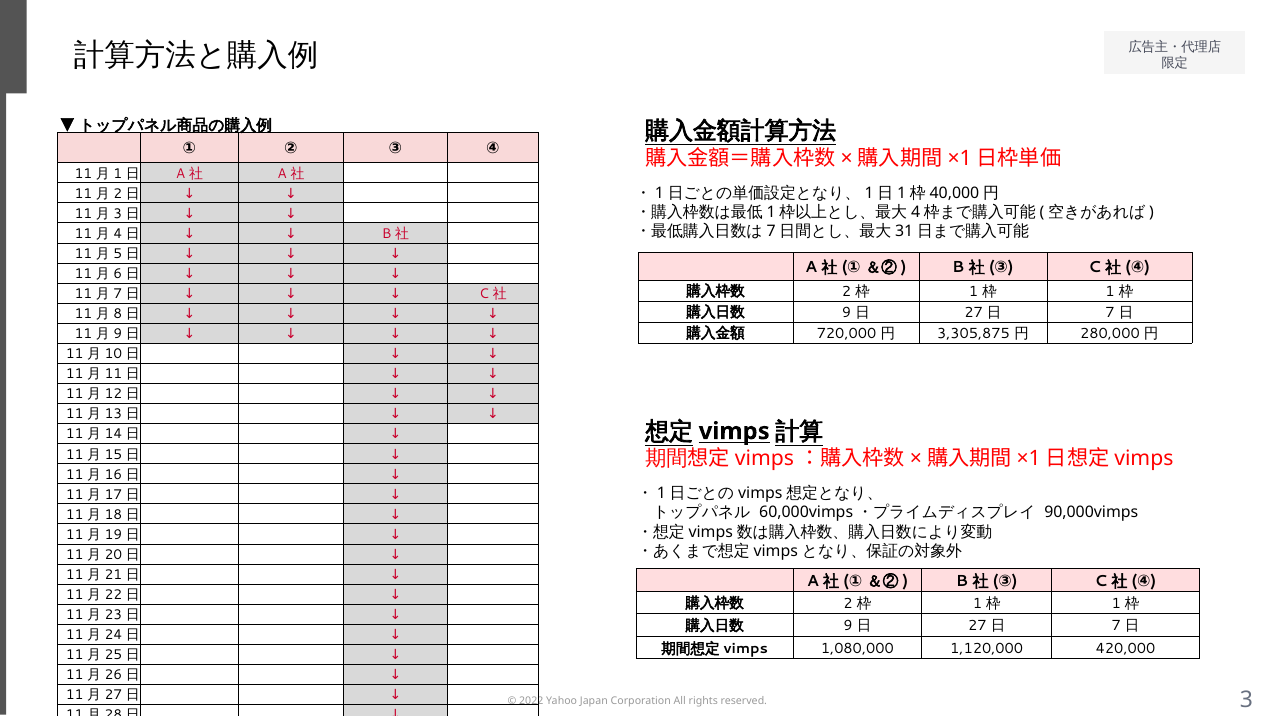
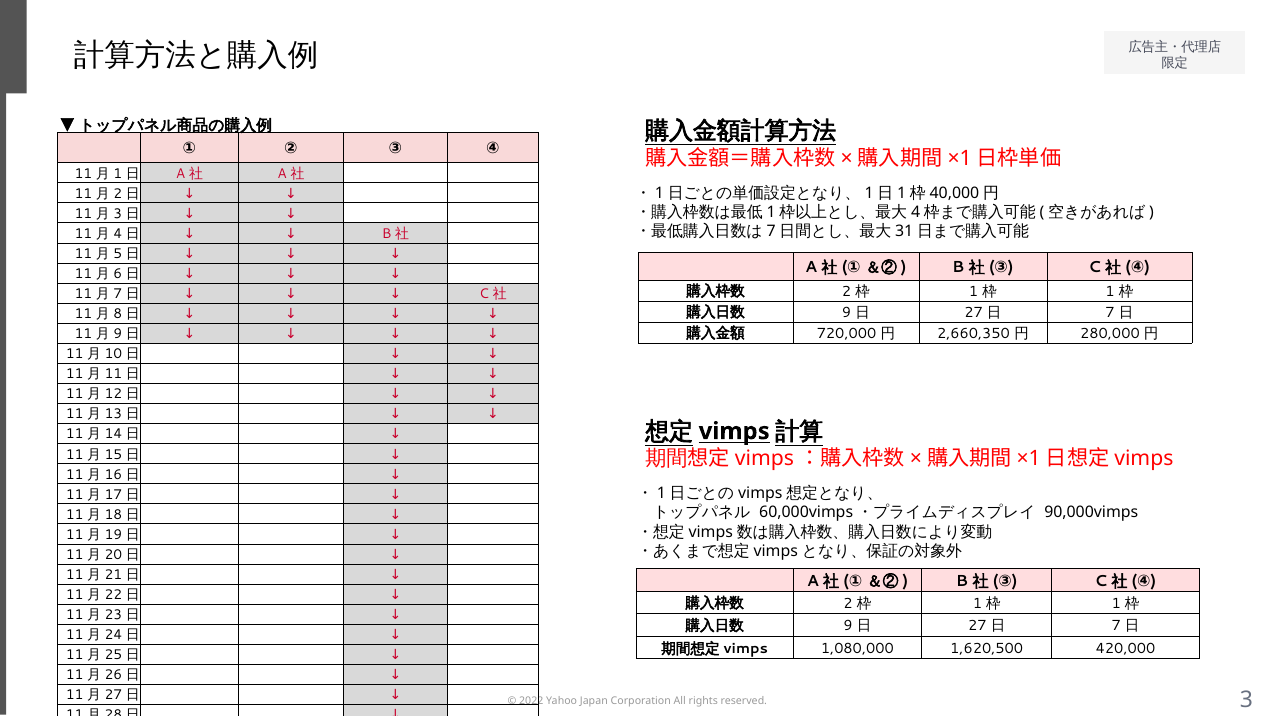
3,305,875: 3,305,875 -> 2,660,350 (973, 334)
1,120,000: 1,120,000 -> 1,620,500 (987, 648)
